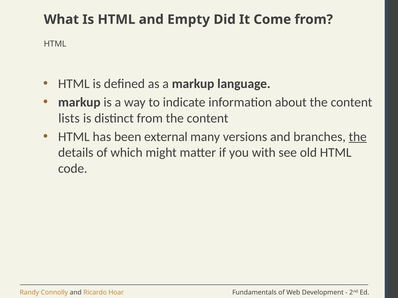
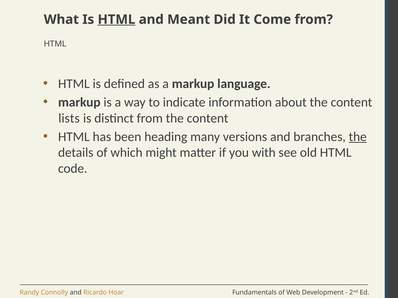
HTML underline: none -> present (116, 20)
Empty: Empty -> Meant (189, 20)
external: external -> heading (166, 137)
